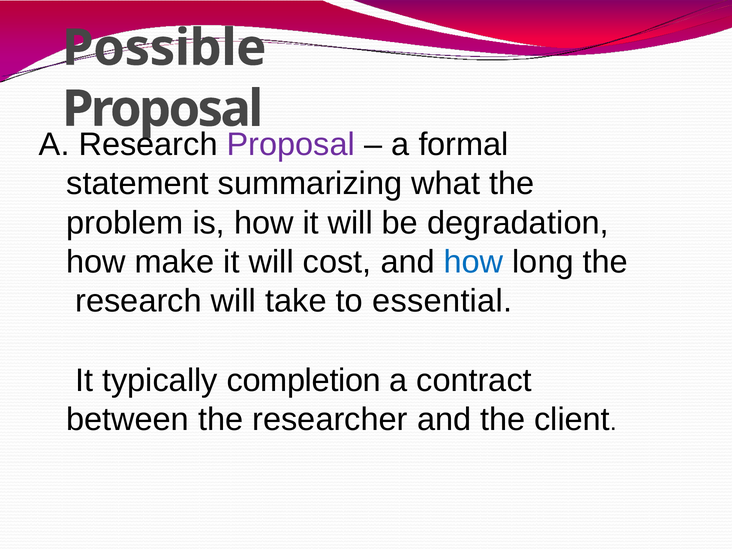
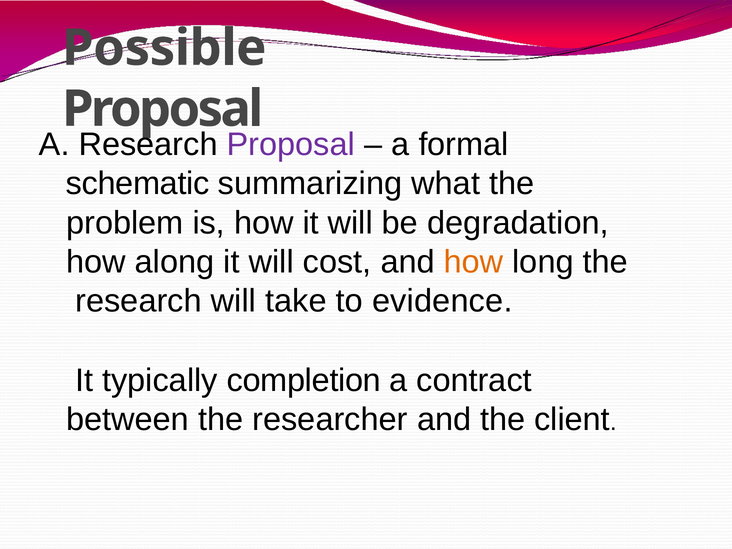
statement: statement -> schematic (138, 184)
make: make -> along (174, 262)
how colour: blue -> orange (474, 262)
essential: essential -> evidence (442, 301)
